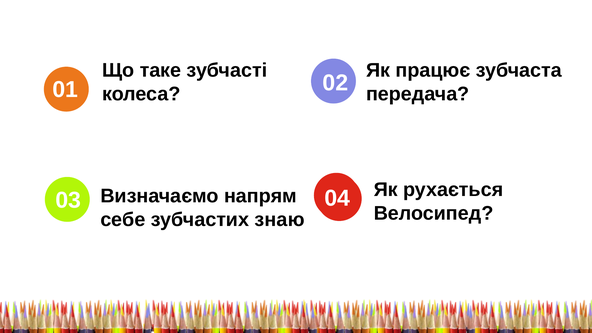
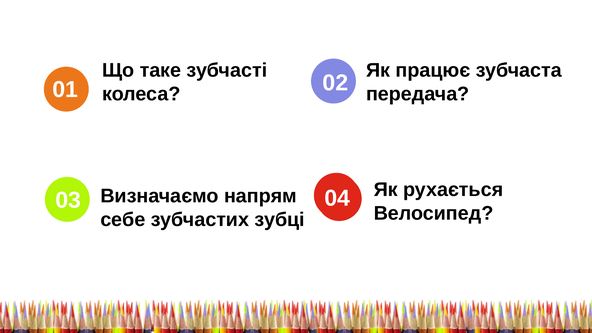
знаю: знаю -> зубці (280, 220)
